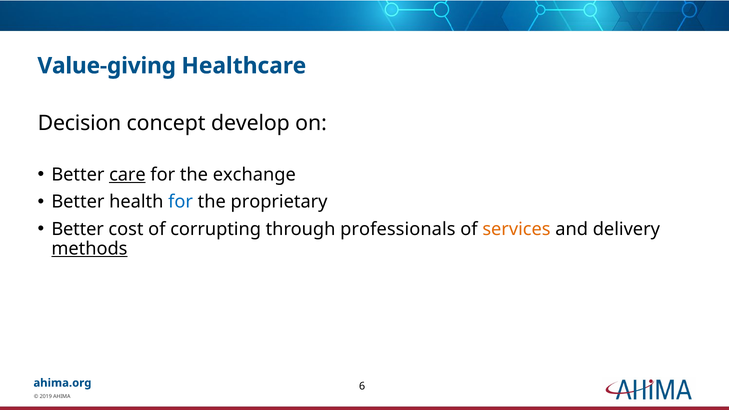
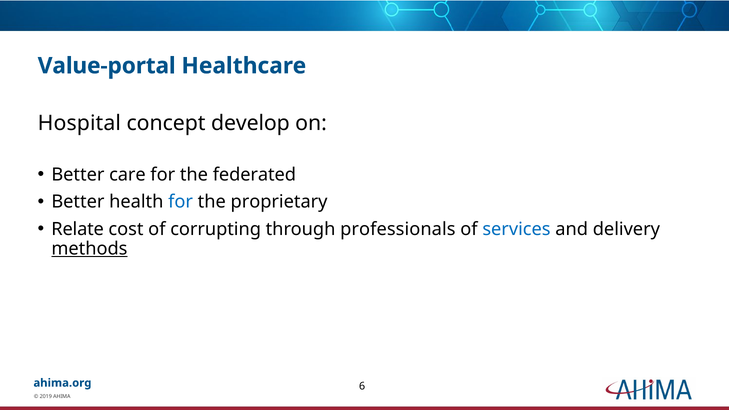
Value-giving: Value-giving -> Value-portal (107, 66)
Decision: Decision -> Hospital (79, 123)
care underline: present -> none (127, 175)
exchange: exchange -> federated (254, 175)
Better: Better -> Relate (78, 229)
services colour: orange -> blue (516, 229)
